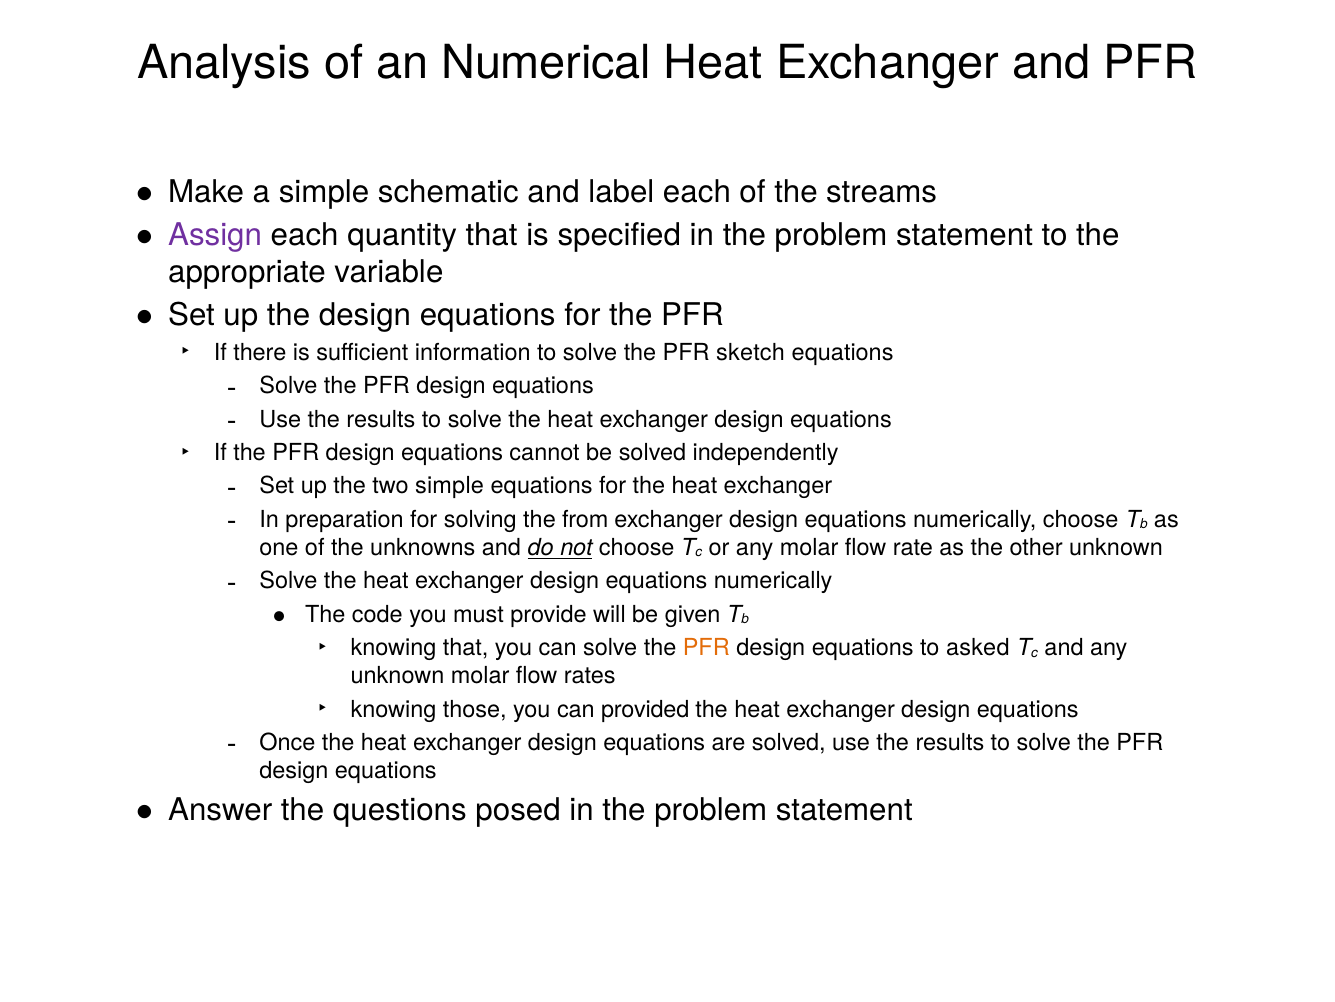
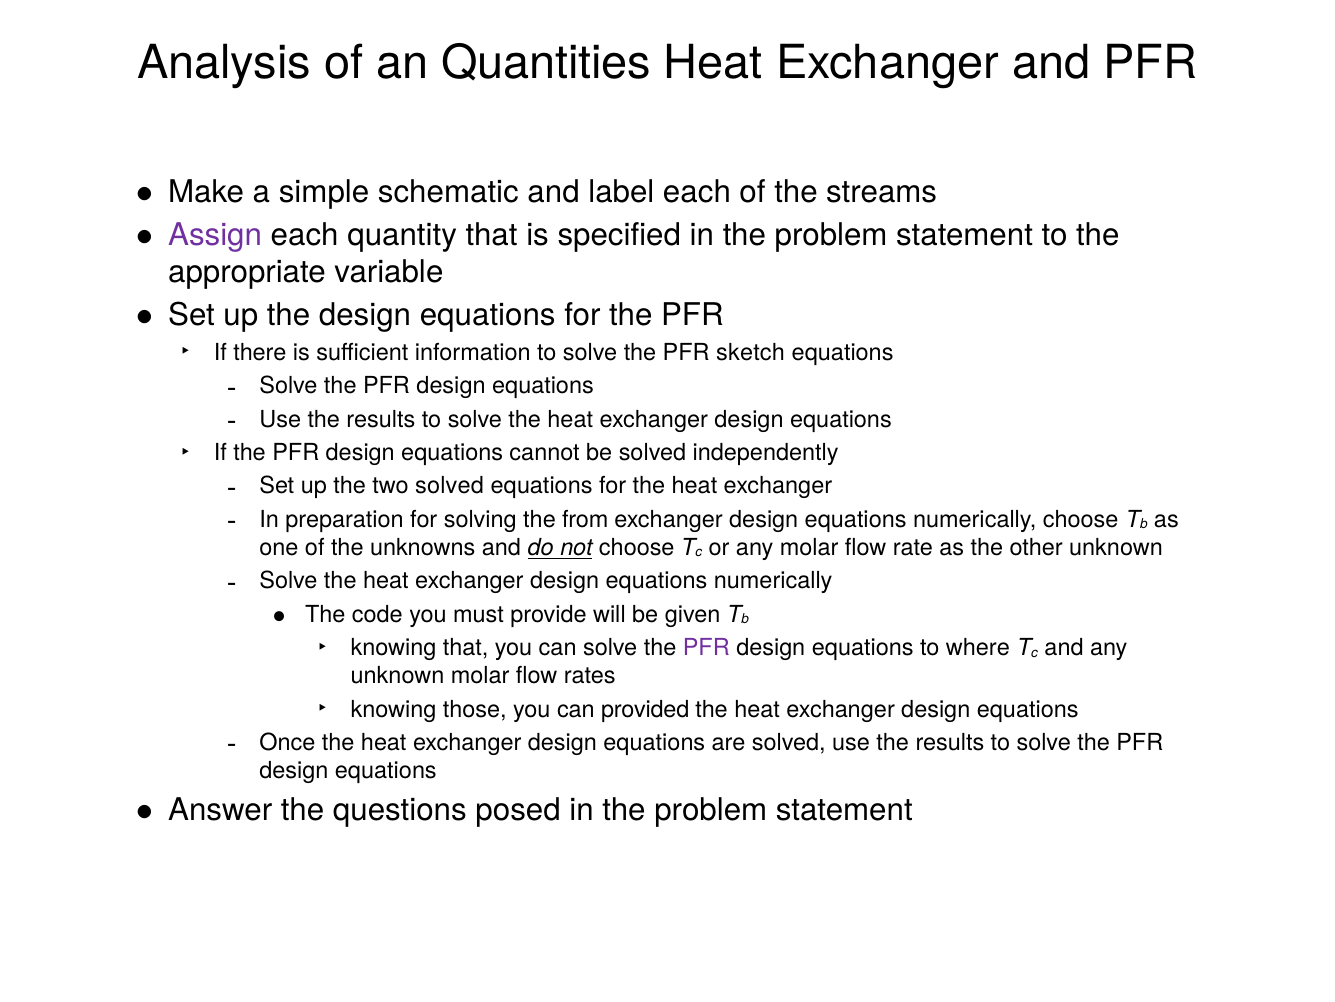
Numerical: Numerical -> Quantities (546, 63)
two simple: simple -> solved (450, 486)
PFR colour: orange -> purple (706, 647)
asked: asked -> where (978, 647)
